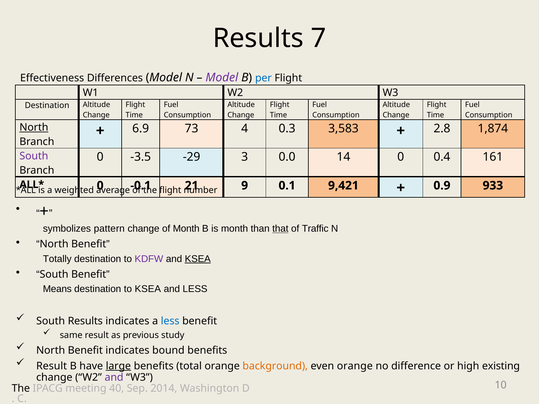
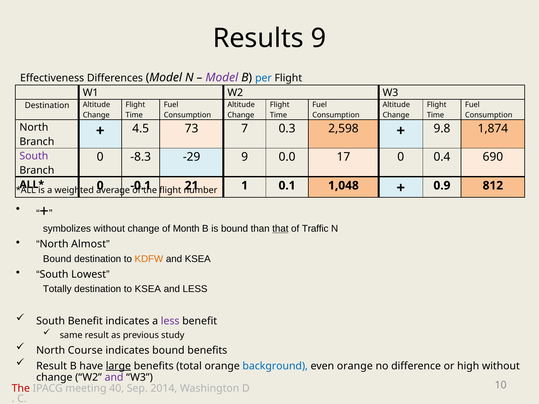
Results 7: 7 -> 9 (319, 38)
North underline: present -> none (34, 127)
6.9: 6.9 -> 4.5 (141, 128)
4: 4 -> 7 (245, 128)
3,583: 3,583 -> 2,598 (343, 128)
2.8: 2.8 -> 9.8 (442, 128)
-3.5: -3.5 -> -8.3 (141, 157)
-29 3: 3 -> 9 (245, 157)
14: 14 -> 17 (343, 157)
161: 161 -> 690 (493, 157)
9: 9 -> 1 (245, 186)
9,421: 9,421 -> 1,048 (343, 186)
933: 933 -> 812 (493, 186)
symbolizes pattern: pattern -> without (109, 229)
is month: month -> bound (235, 229)
Benefit: Benefit -> Almost (89, 244)
Totally: Totally -> Bound (57, 259)
KDFW colour: purple -> orange (149, 259)
KSEA underline: present -> none (198, 259)
South Benefit: Benefit -> Lowest (89, 274)
Means: Means -> Totally (57, 289)
South Results: Results -> Benefit (85, 321)
less colour: blue -> purple (170, 321)
Benefit: Benefit -> Course (85, 351)
background colour: orange -> blue (275, 366)
high existing: existing -> without (501, 366)
The colour: black -> red (21, 389)
